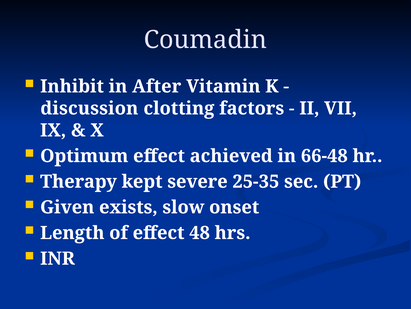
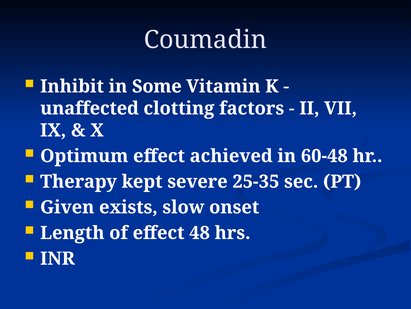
After: After -> Some (157, 86)
discussion: discussion -> unaffected (90, 108)
66-48: 66-48 -> 60-48 (324, 156)
